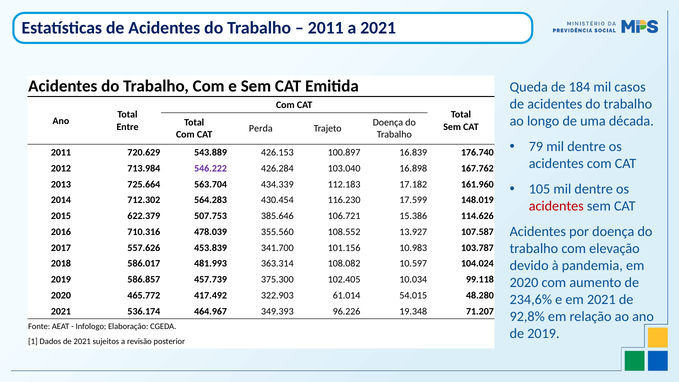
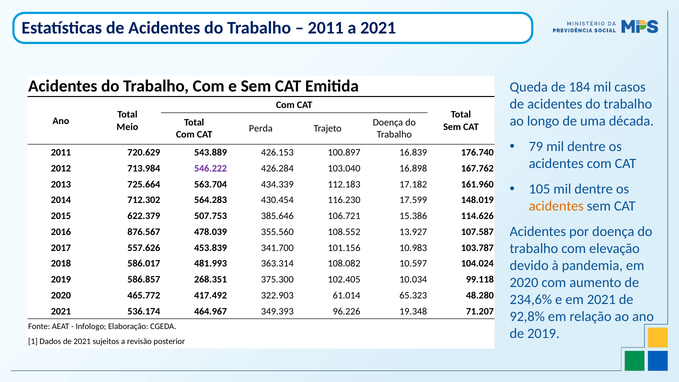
Entre: Entre -> Meio (127, 127)
acidentes colour: red -> orange (556, 206)
710.316: 710.316 -> 876.567 (144, 232)
457.739: 457.739 -> 268.351 (211, 280)
54.015: 54.015 -> 65.323 (413, 295)
